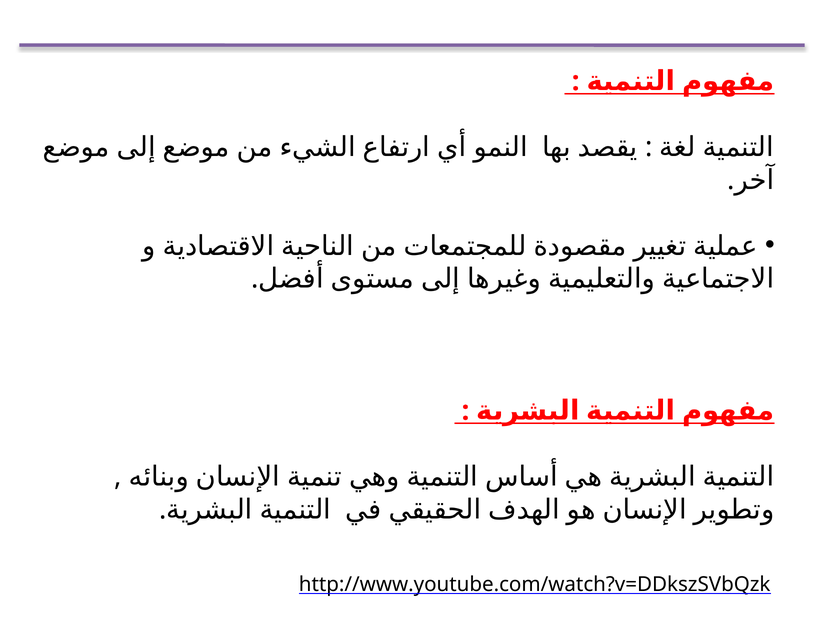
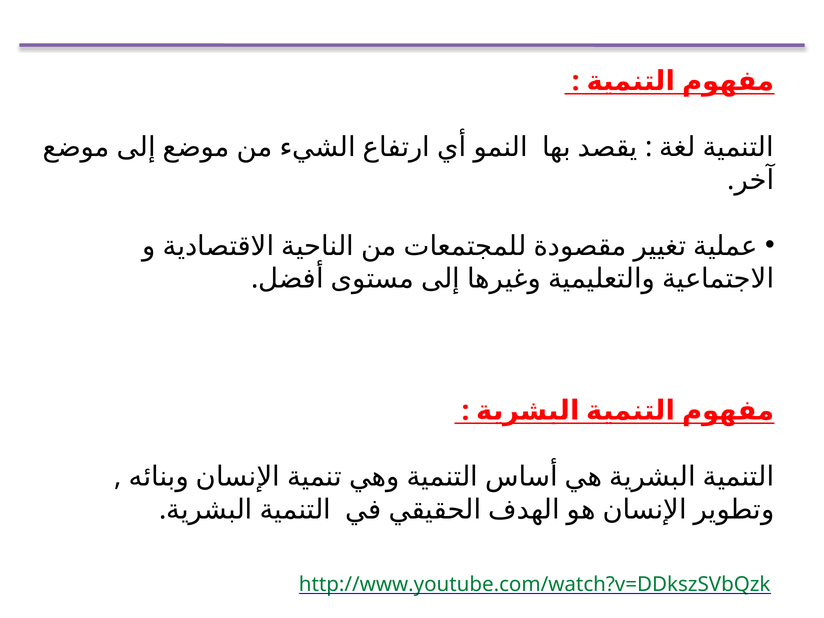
http://www.youtube.com/watch?v=DDkszSVbQzk colour: black -> green (535, 584)
